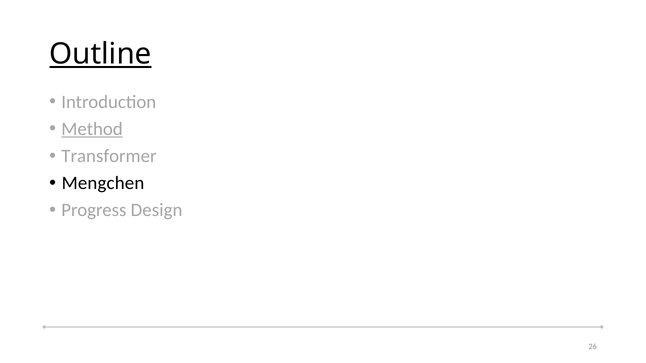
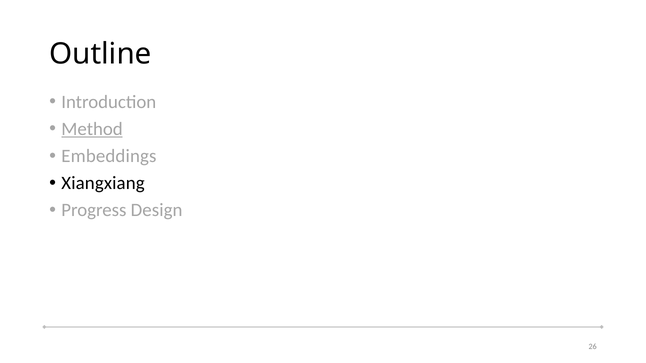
Outline underline: present -> none (100, 54)
Transformer: Transformer -> Embeddings (109, 156)
Mengchen: Mengchen -> Xiangxiang (103, 183)
